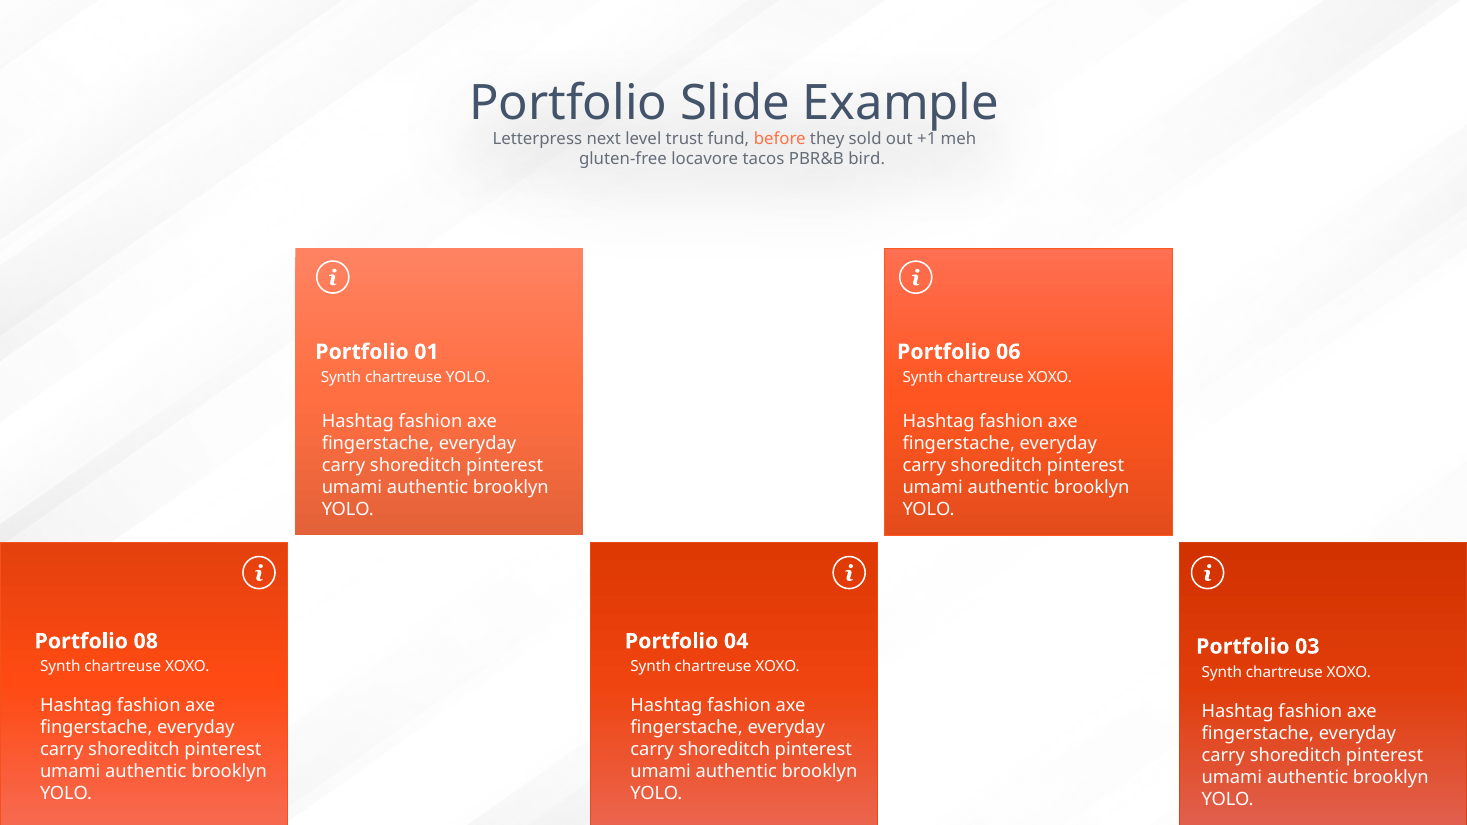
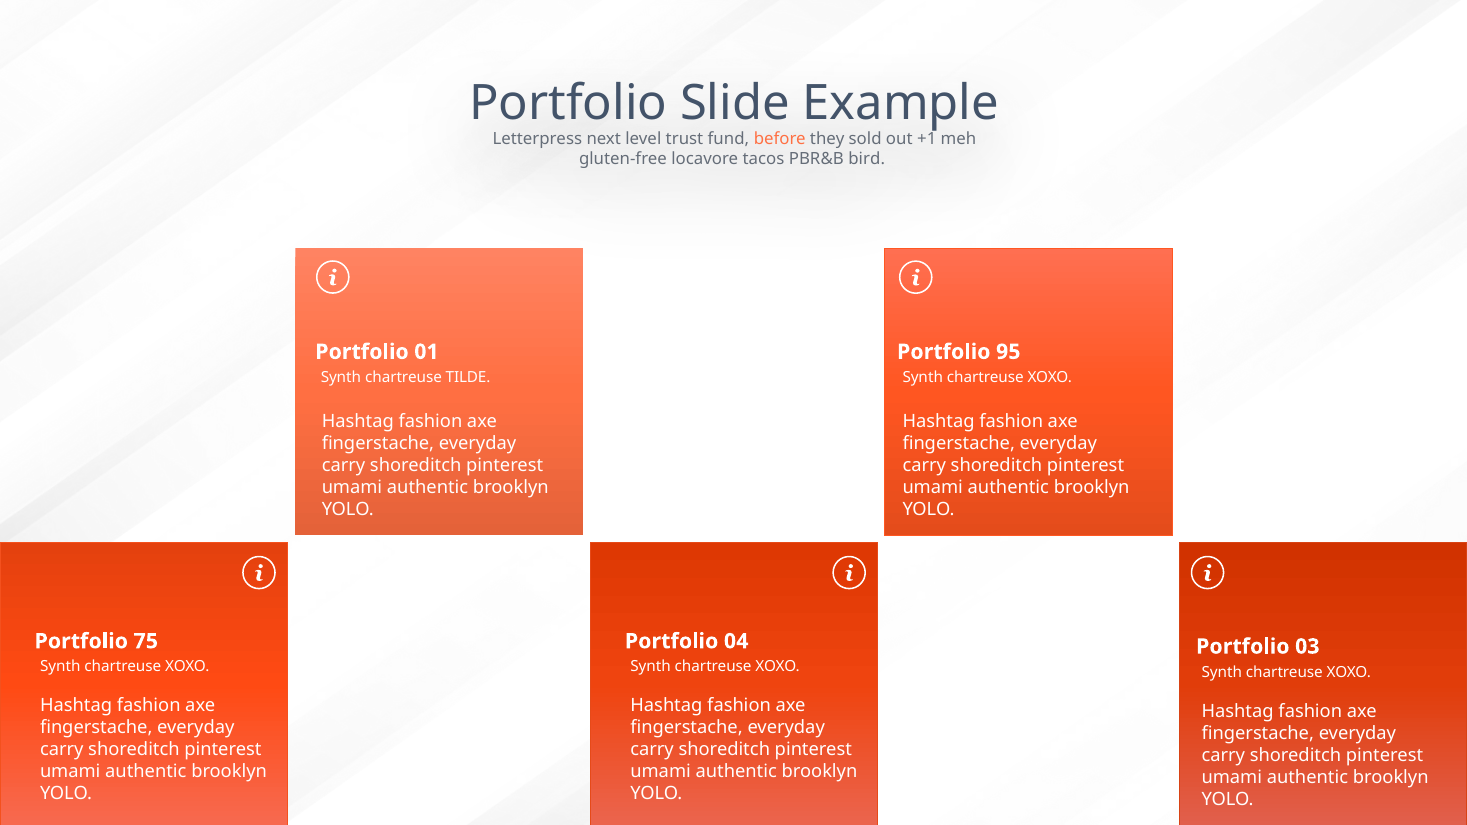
06: 06 -> 95 (1008, 352)
chartreuse YOLO: YOLO -> TILDE (468, 378)
08: 08 -> 75 (146, 641)
